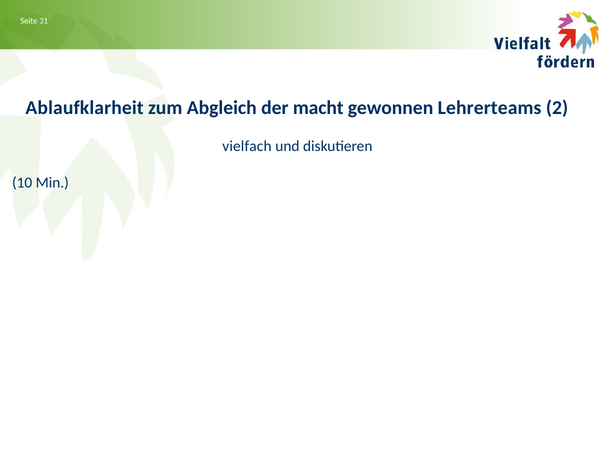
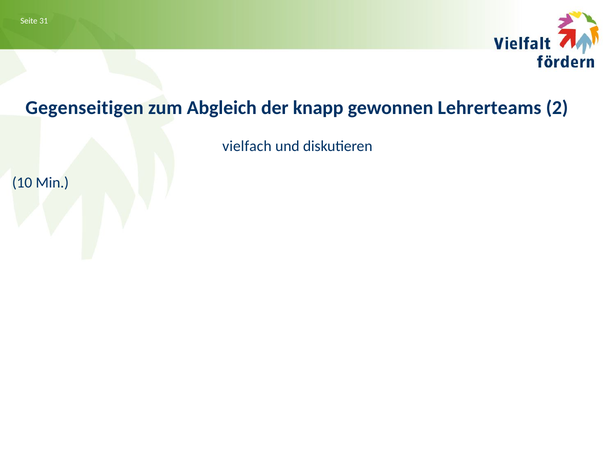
Ablaufklarheit: Ablaufklarheit -> Gegenseitigen (85, 108)
macht: macht -> knapp (318, 108)
